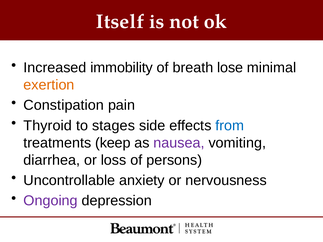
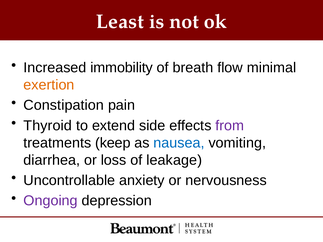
Itself: Itself -> Least (120, 22)
lose: lose -> flow (230, 68)
stages: stages -> extend (114, 126)
from colour: blue -> purple (230, 126)
nausea colour: purple -> blue (179, 143)
persons: persons -> leakage (174, 160)
